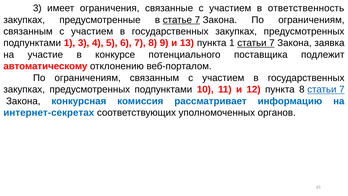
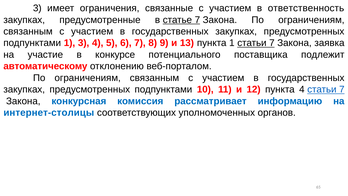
пункта 8: 8 -> 4 (302, 89)
интернет-секретах: интернет-секретах -> интернет-столицы (49, 113)
